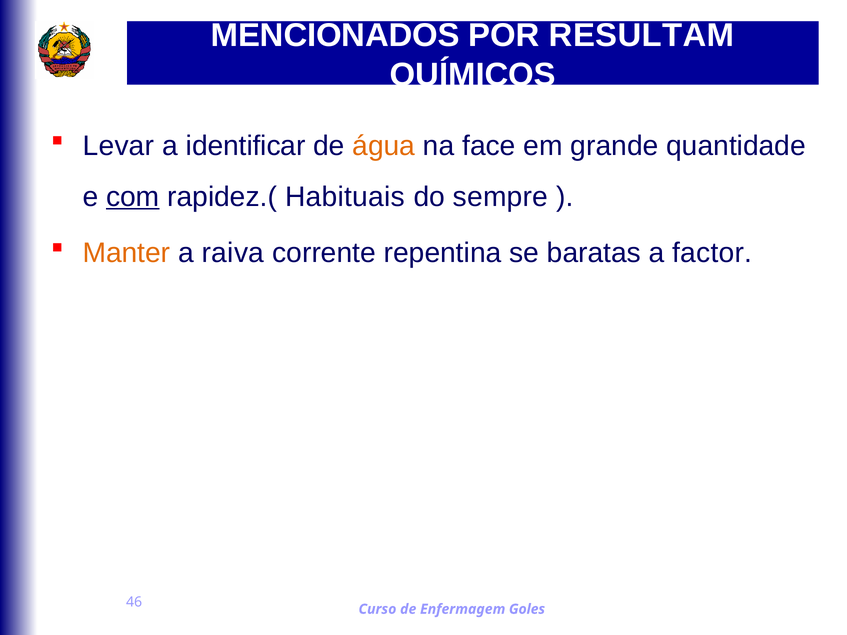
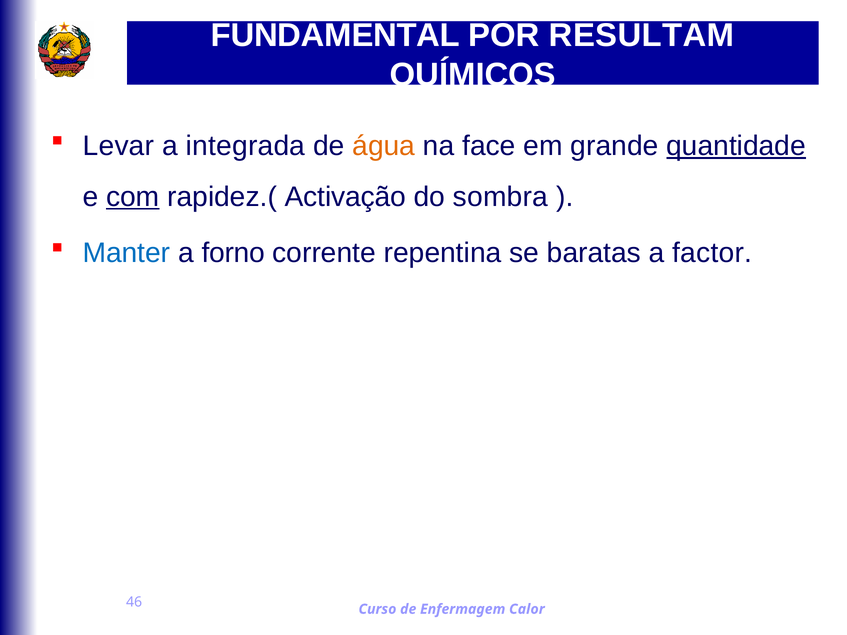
MENCIONADOS: MENCIONADOS -> FUNDAMENTAL (335, 35)
identificar: identificar -> integrada (246, 146)
quantidade underline: none -> present (736, 146)
Habituais: Habituais -> Activação (345, 197)
sempre: sempre -> sombra (500, 197)
Manter colour: orange -> blue (126, 253)
raiva: raiva -> forno (233, 253)
Goles: Goles -> Calor (527, 609)
